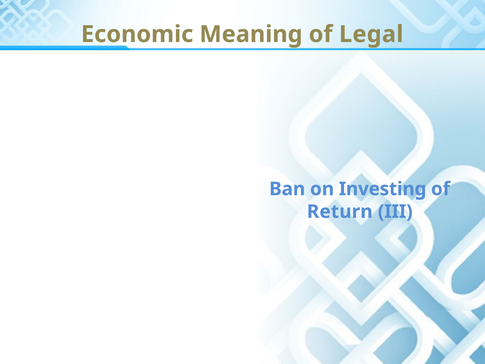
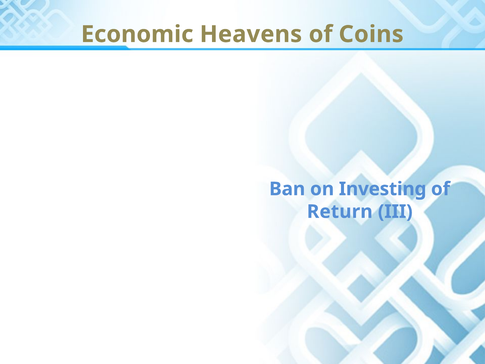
Meaning: Meaning -> Heavens (251, 34)
Legal: Legal -> Coins (371, 34)
